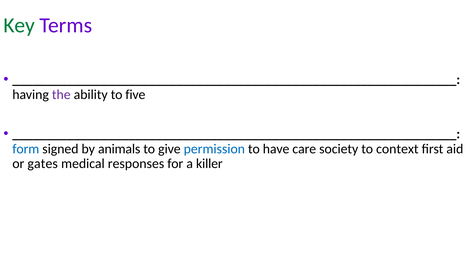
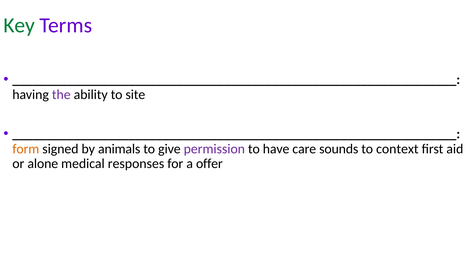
five: five -> site (135, 94)
form colour: blue -> orange (26, 149)
permission colour: blue -> purple (214, 149)
society: society -> sounds (339, 149)
gates: gates -> alone (43, 164)
killer: killer -> offer (209, 164)
